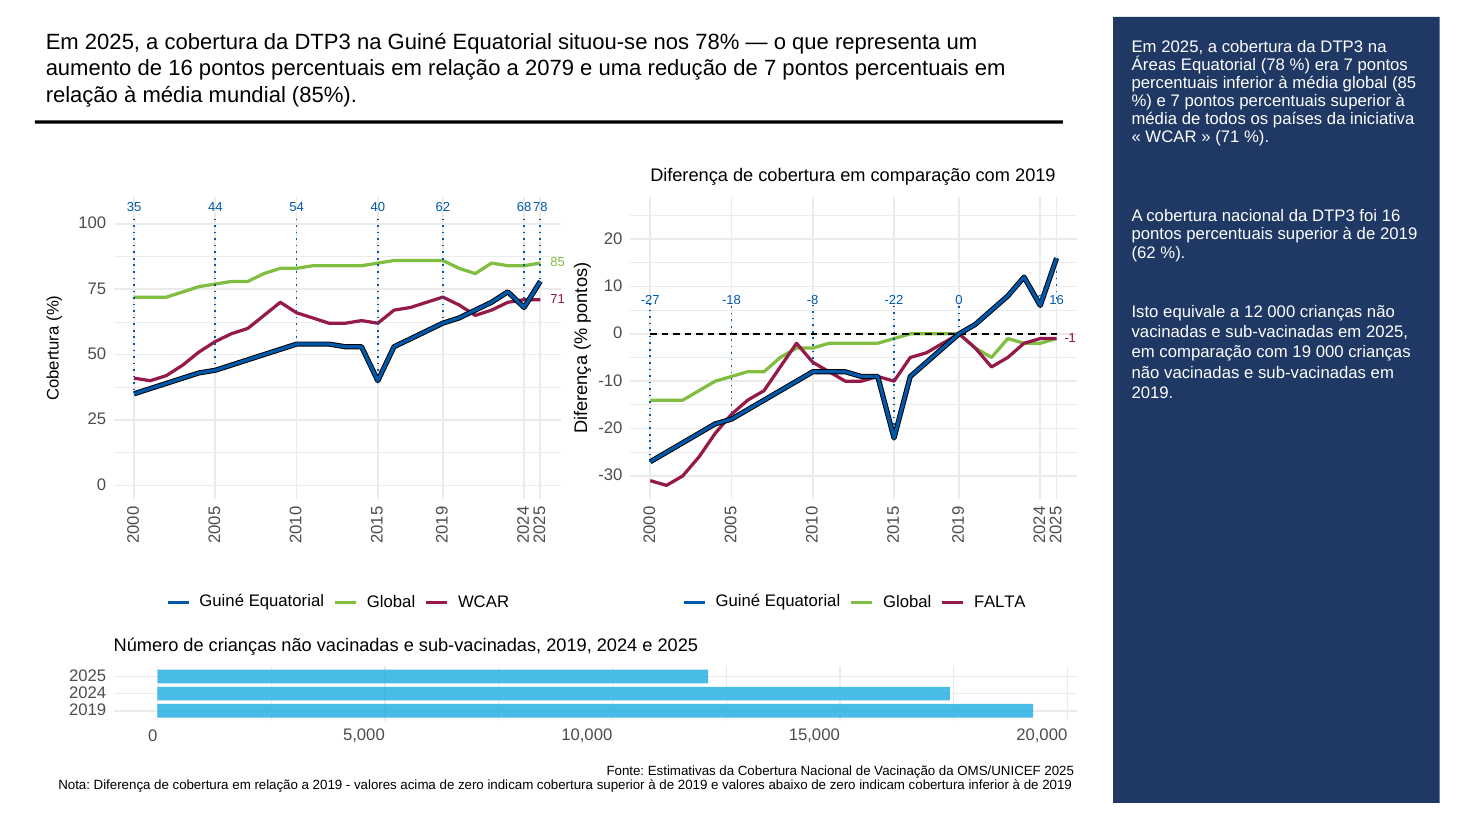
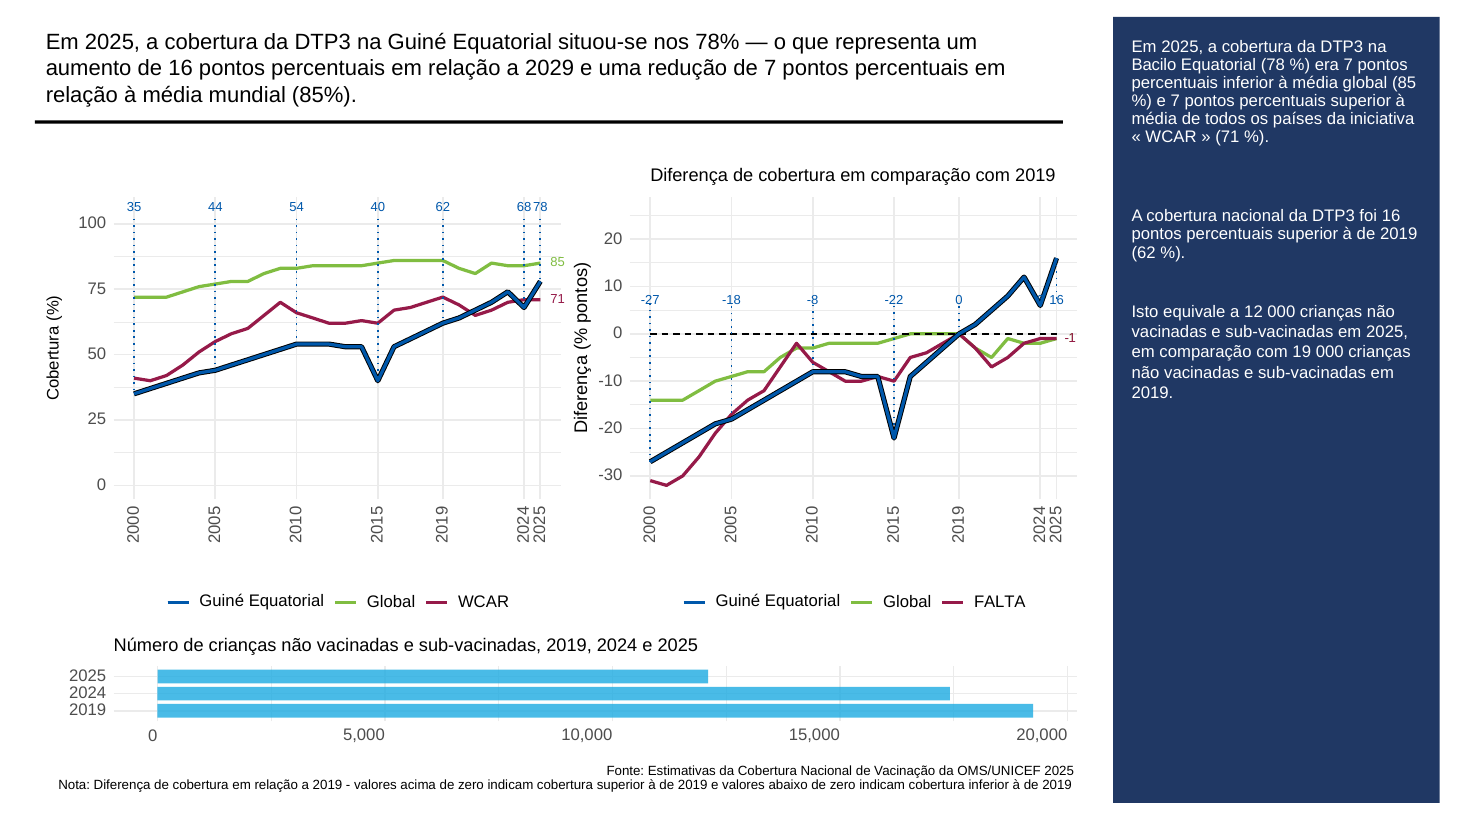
Áreas: Áreas -> Bacilo (1154, 65)
2079: 2079 -> 2029 (550, 68)
